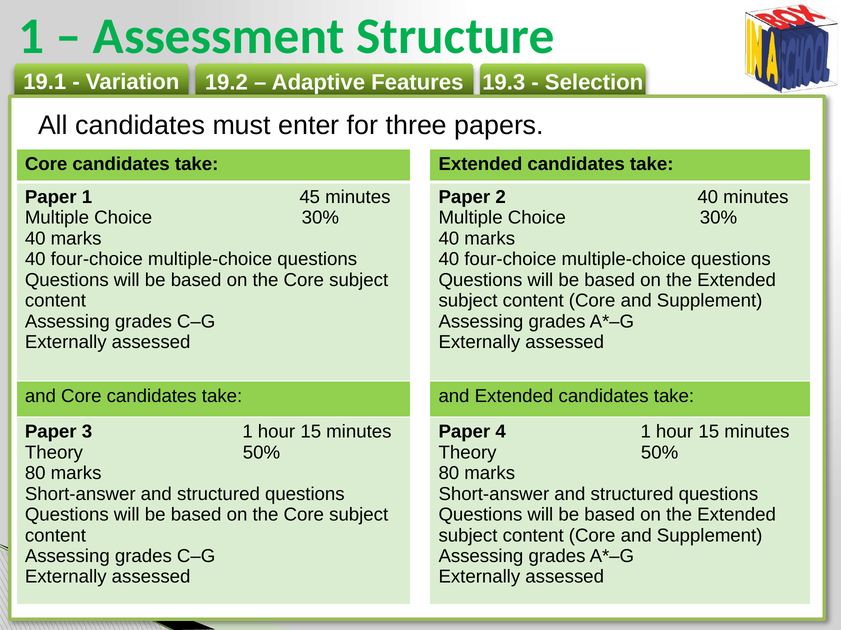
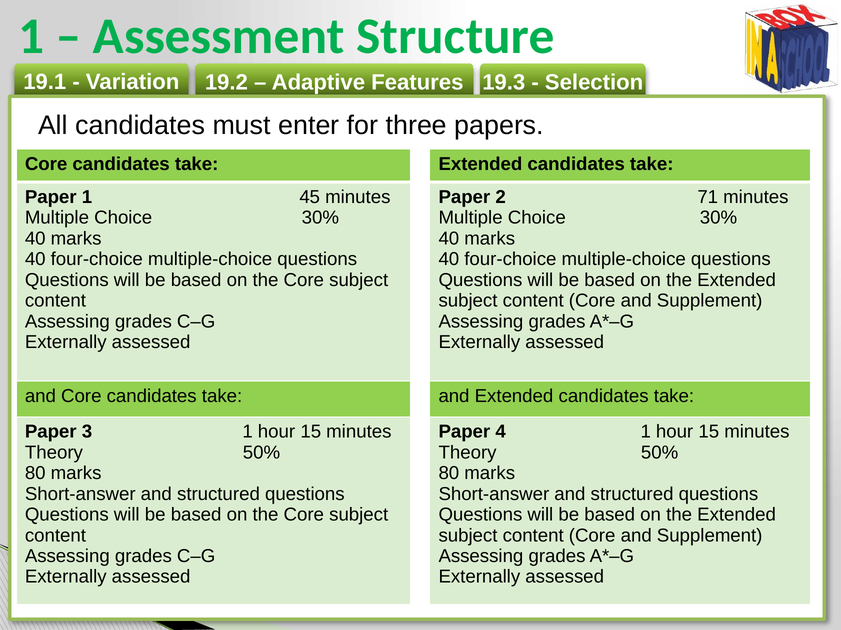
2 40: 40 -> 71 (708, 197)
